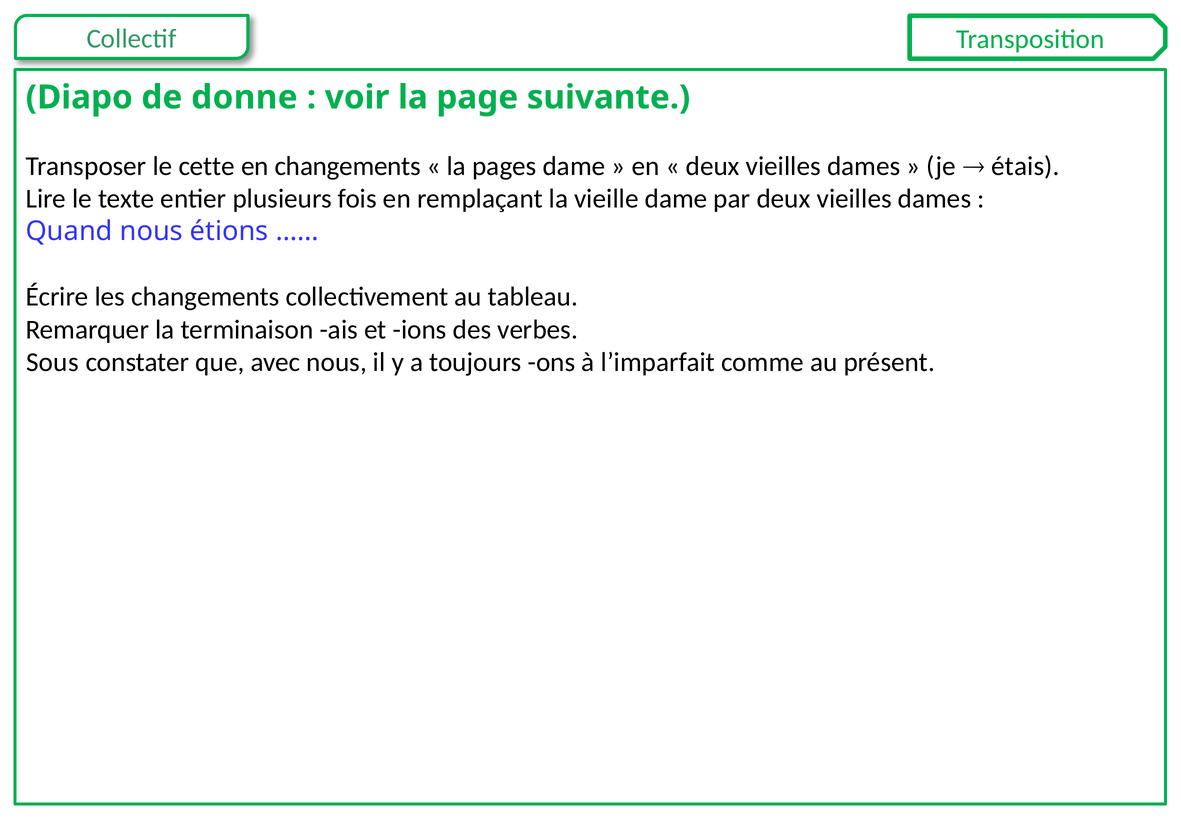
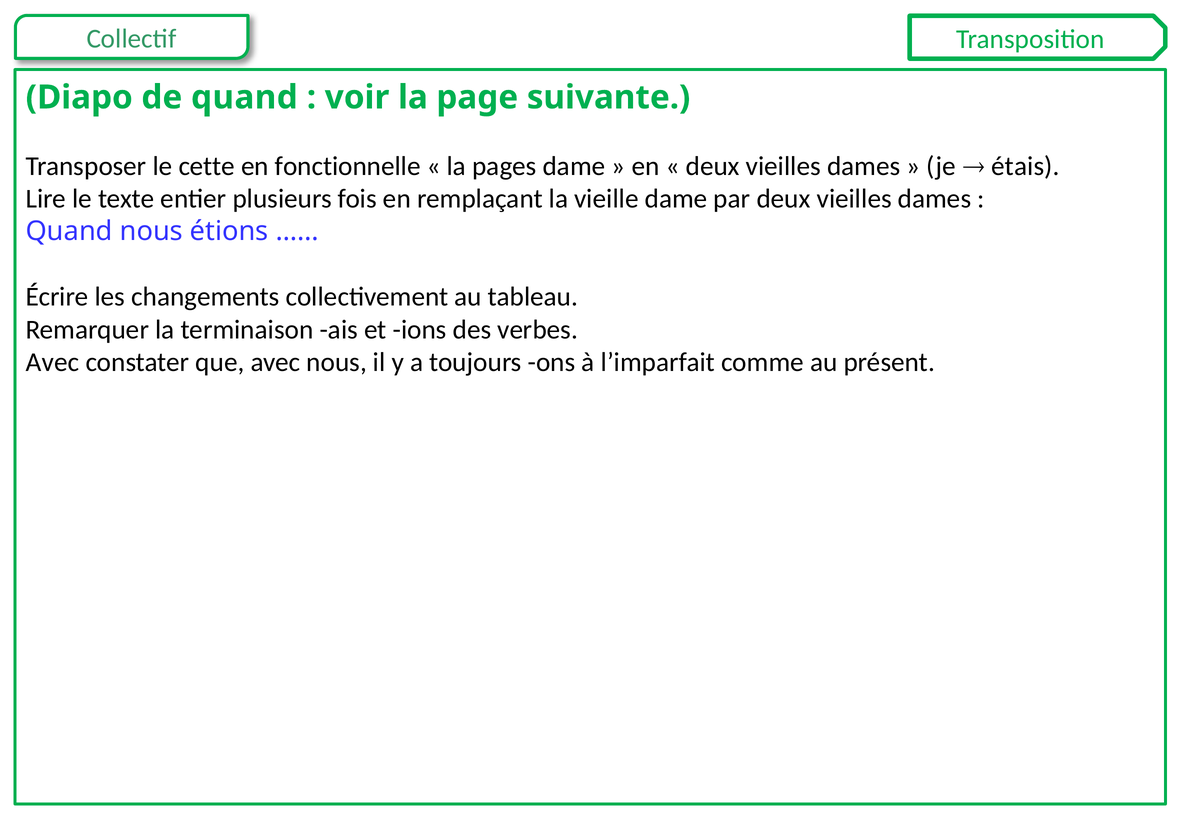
de donne: donne -> quand (244, 97)
en changements: changements -> fonctionnelle (348, 166)
Sous: Sous -> Avec (52, 362)
